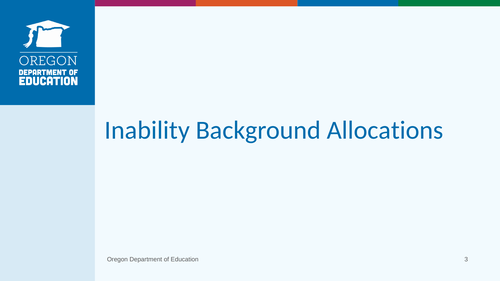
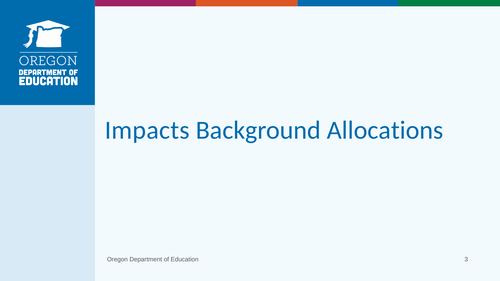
Inability: Inability -> Impacts (147, 130)
